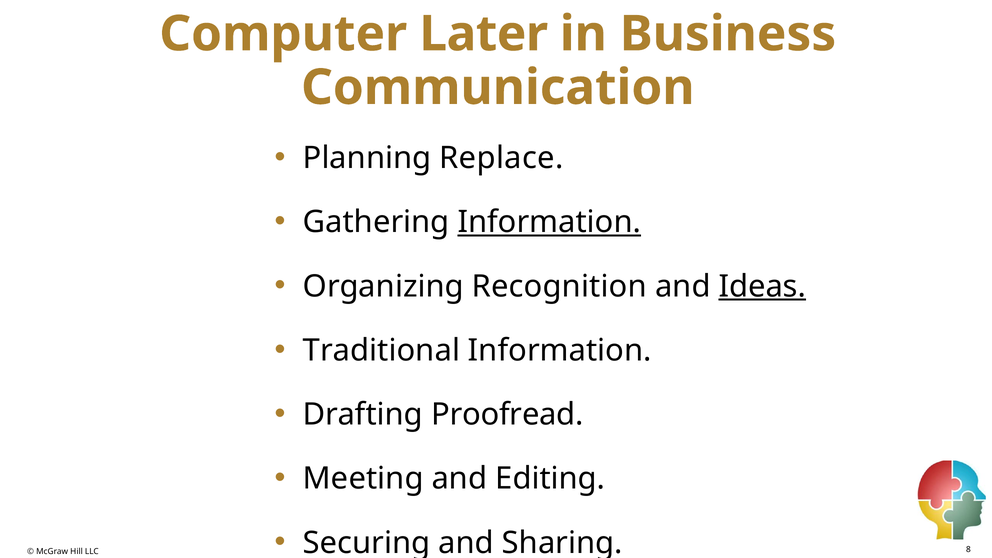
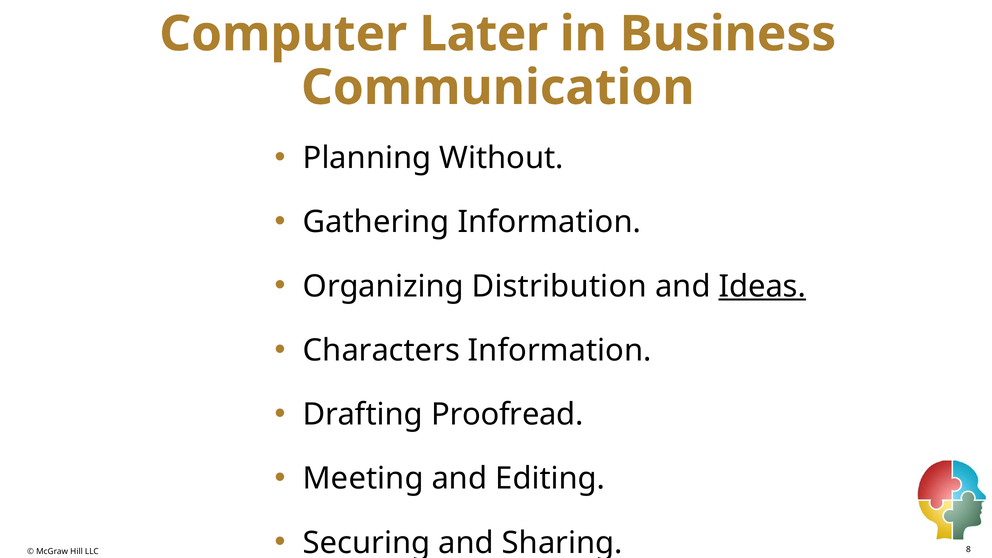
Replace: Replace -> Without (502, 158)
Information underline: present -> none (549, 222)
Recognition: Recognition -> Distribution (559, 286)
Traditional: Traditional -> Characters (381, 350)
